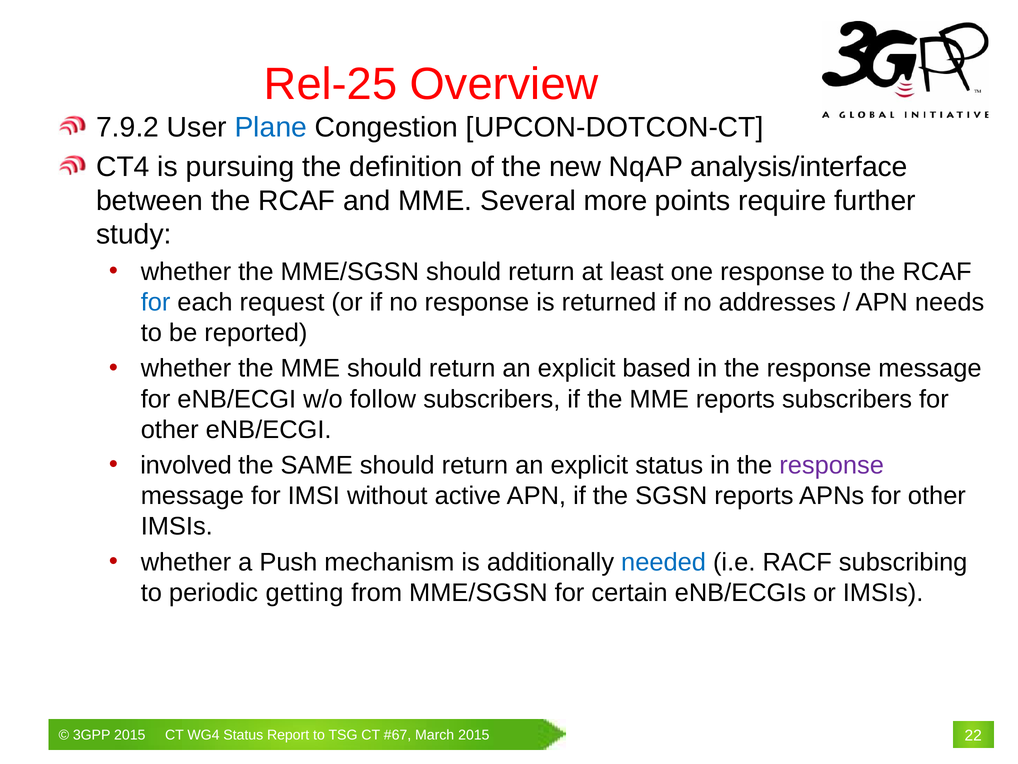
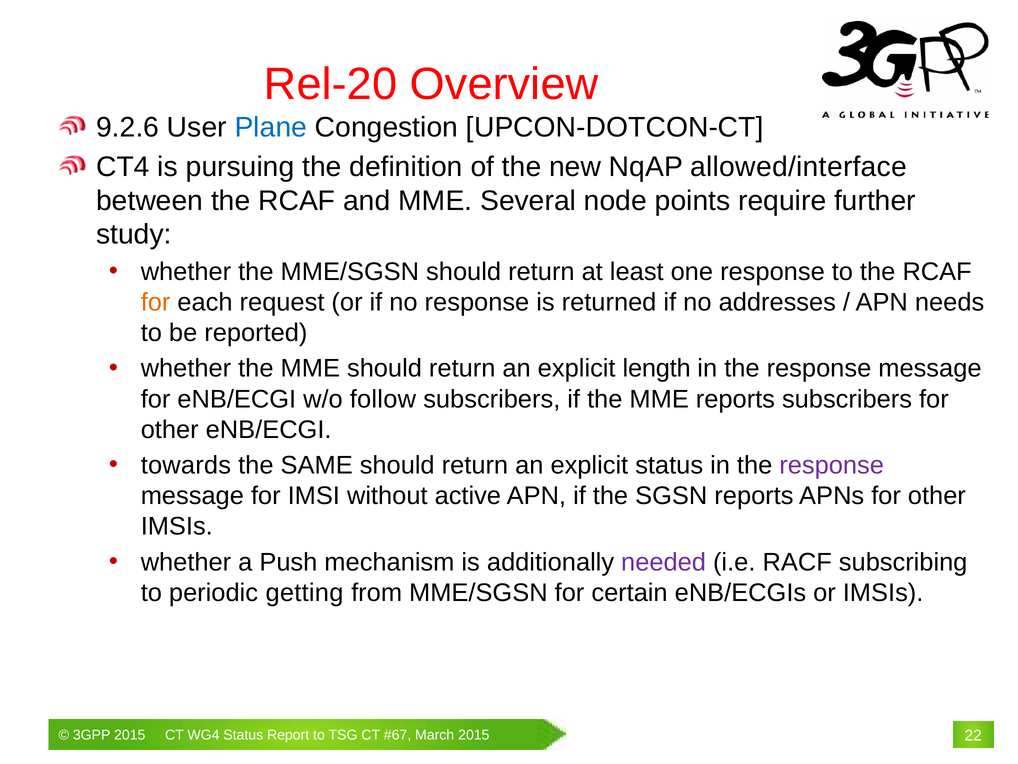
Rel-25: Rel-25 -> Rel-20 (331, 84)
7.9.2: 7.9.2 -> 9.2.6 (128, 127)
analysis/interface: analysis/interface -> allowed/interface (799, 167)
more: more -> node (615, 201)
for colour: blue -> orange (156, 302)
based: based -> length (657, 368)
involved: involved -> towards (186, 465)
needed colour: blue -> purple (664, 562)
